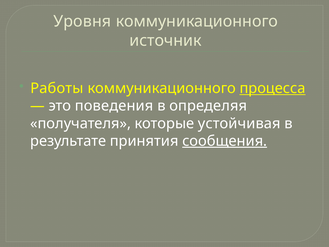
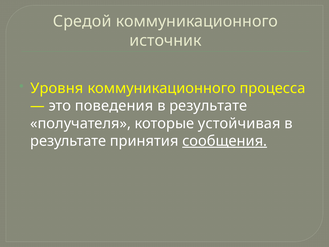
Уровня: Уровня -> Средой (82, 21)
Работы: Работы -> Уровня (57, 88)
процесса underline: present -> none (273, 88)
определяя: определяя -> результате (208, 106)
